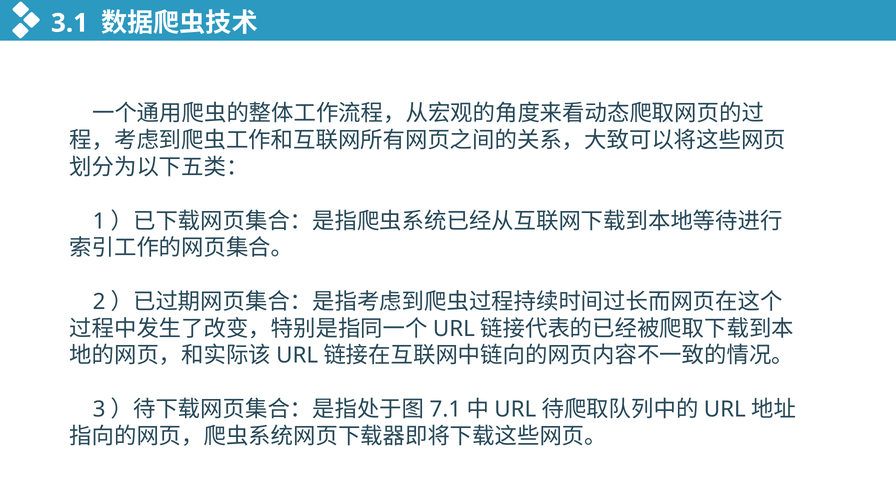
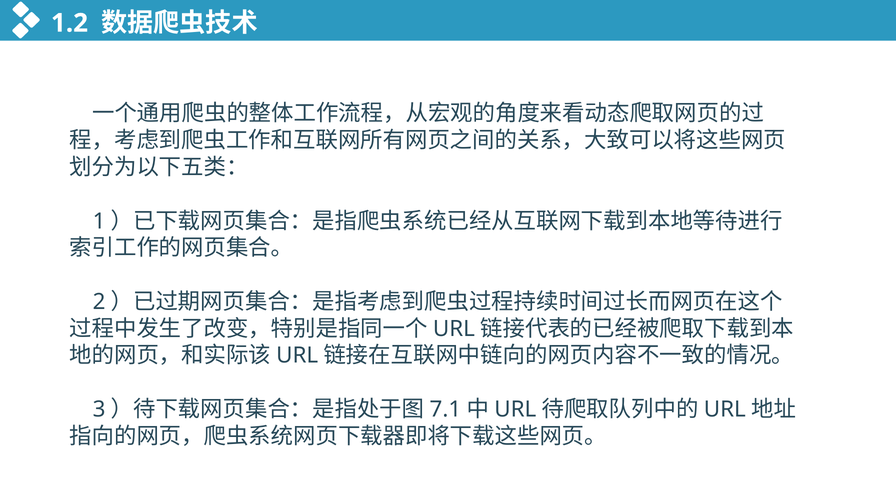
3.1: 3.1 -> 1.2 (70, 23)
